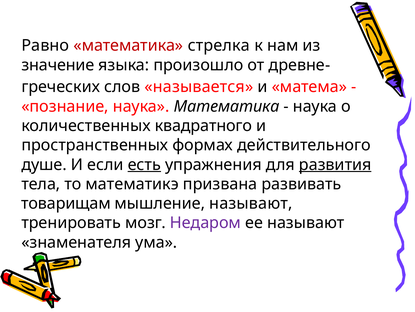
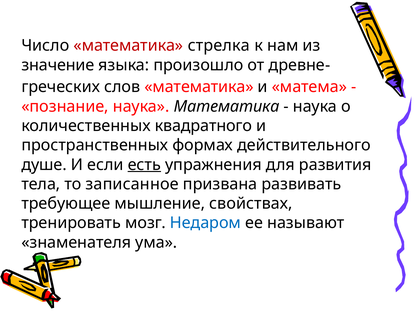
Равно: Равно -> Число (45, 45)
слов называется: называется -> математика (199, 87)
развития underline: present -> none (335, 164)
математикэ: математикэ -> записанное (132, 184)
товарищам: товарищам -> требующее (66, 203)
мышление называют: называют -> свойствах (251, 203)
Недаром colour: purple -> blue (205, 222)
